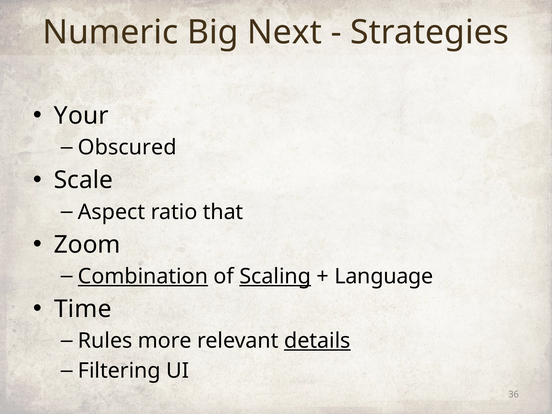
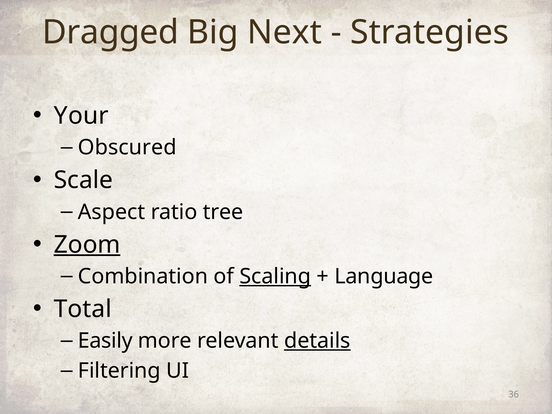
Numeric: Numeric -> Dragged (111, 32)
that: that -> tree (223, 212)
Zoom underline: none -> present (87, 245)
Combination underline: present -> none (143, 276)
Time: Time -> Total (83, 309)
Rules: Rules -> Easily (105, 341)
